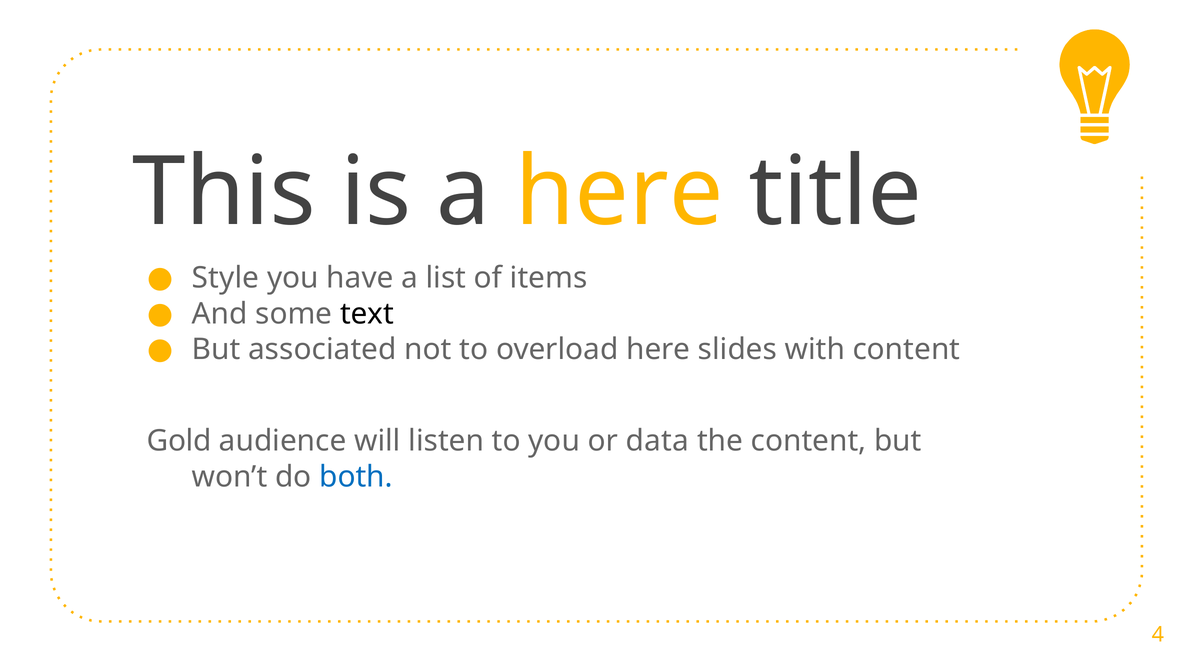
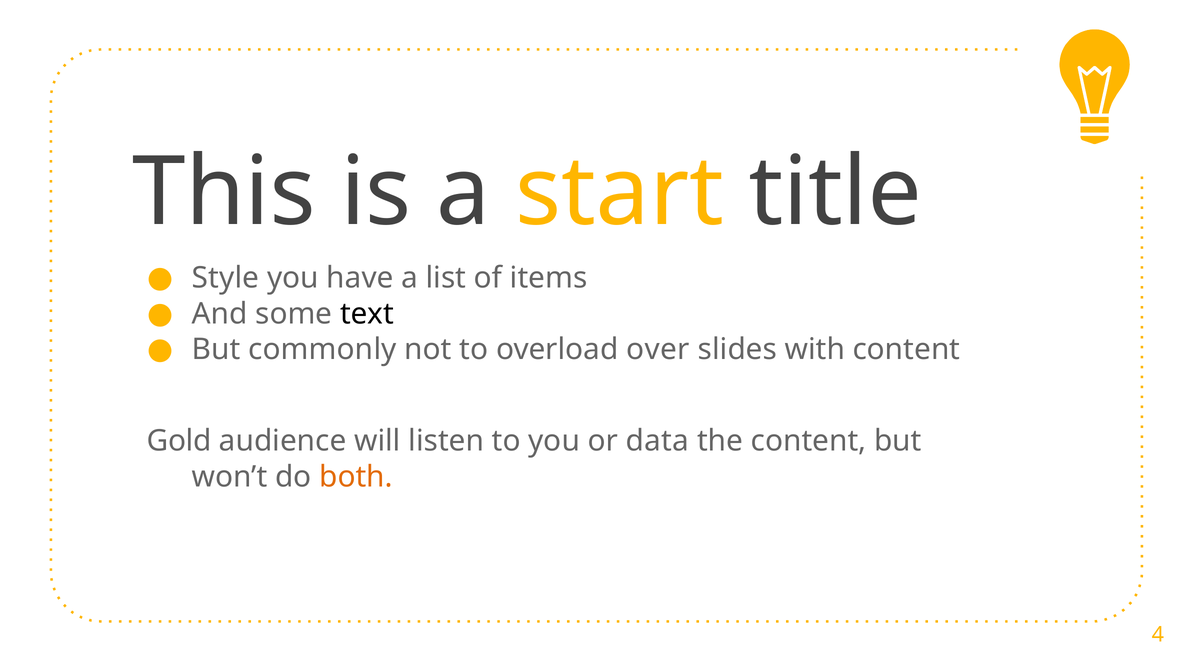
a here: here -> start (620, 193)
associated: associated -> commonly (322, 350)
overload here: here -> over (658, 350)
both colour: blue -> orange (356, 477)
